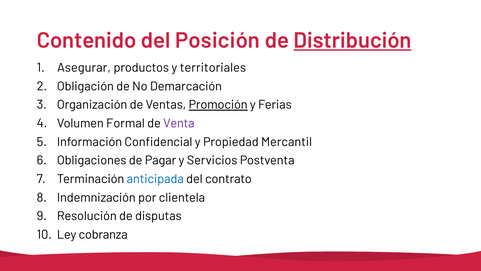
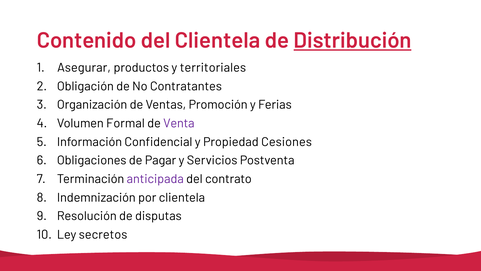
del Posición: Posición -> Clientela (218, 40)
Demarcación: Demarcación -> Contratantes (186, 86)
Promoción underline: present -> none (218, 105)
Mercantil: Mercantil -> Cesiones (287, 142)
anticipada colour: blue -> purple (155, 179)
cobranza: cobranza -> secretos (103, 234)
